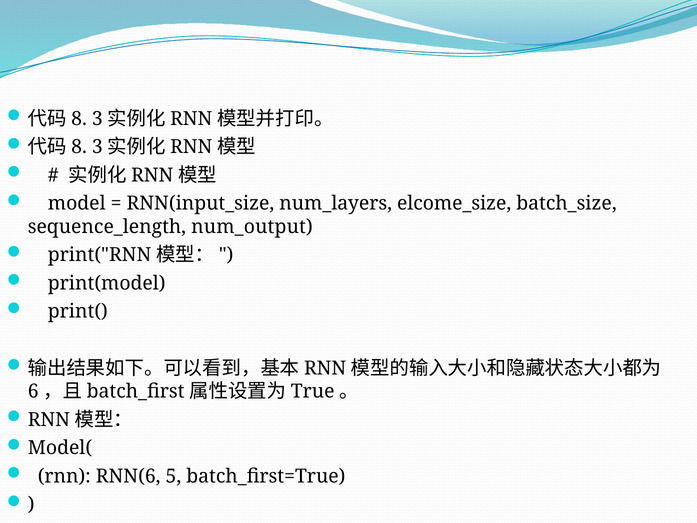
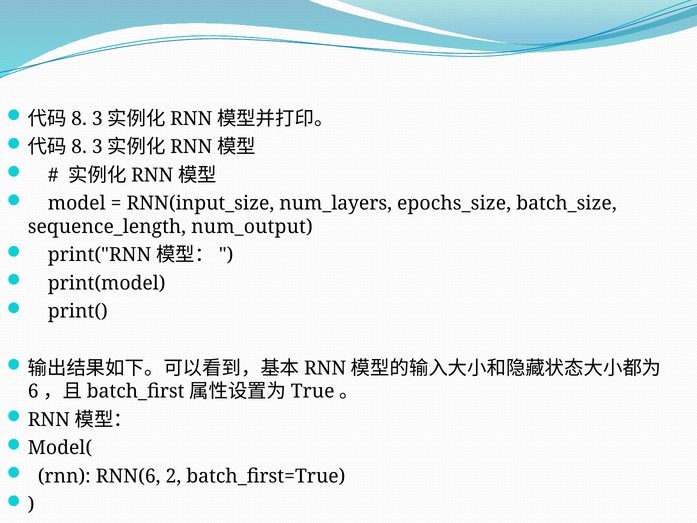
elcome_size: elcome_size -> epochs_size (454, 203)
5: 5 -> 2 (173, 476)
